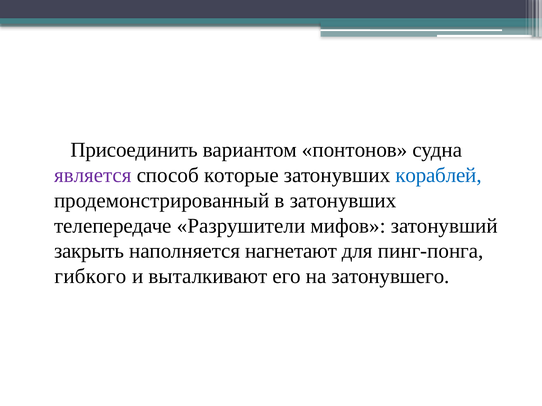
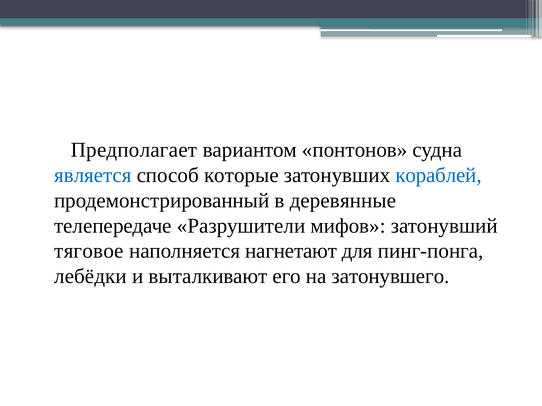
Присоединить: Присоединить -> Предполагает (134, 150)
является colour: purple -> blue (93, 175)
в затонувших: затонувших -> деревянные (343, 201)
закрыть: закрыть -> тяговое (89, 251)
гибкого: гибкого -> лебёдки (90, 277)
